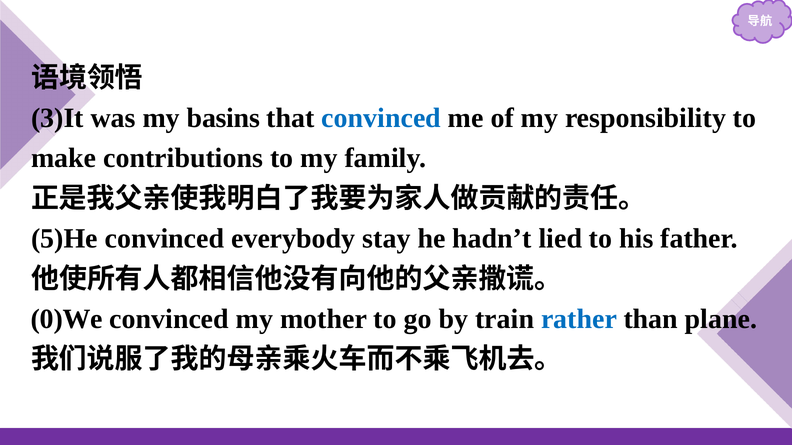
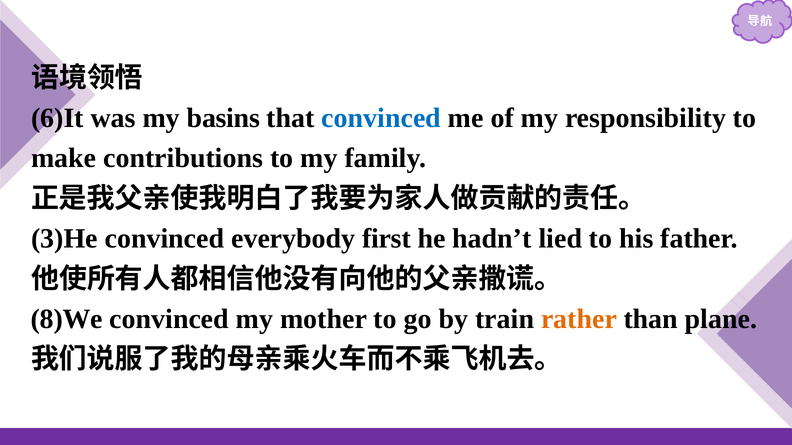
3)It: 3)It -> 6)It (57, 118)
5)He: 5)He -> 3)He (64, 239)
stay: stay -> first (387, 239)
0)We: 0)We -> 8)We (67, 319)
rather colour: blue -> orange (579, 319)
